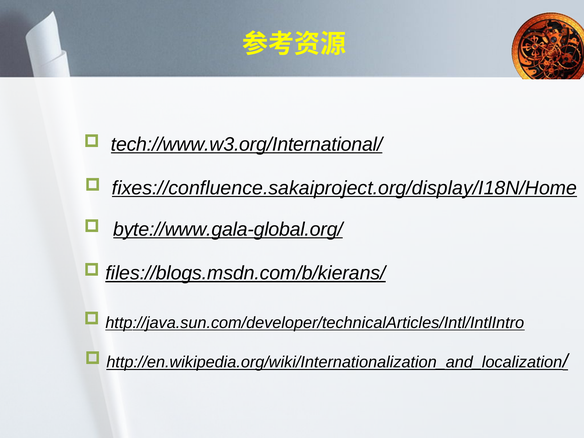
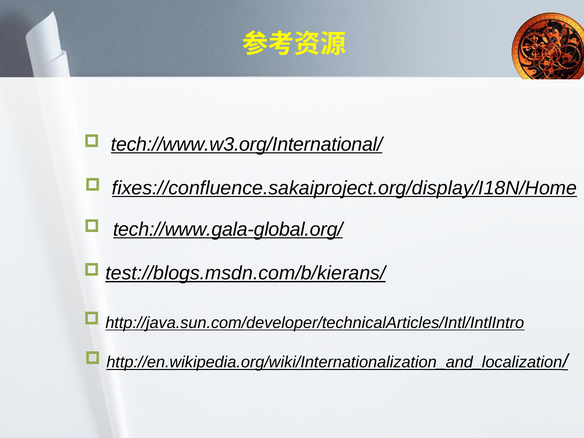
byte://www.gala-global.org/: byte://www.gala-global.org/ -> tech://www.gala-global.org/ (228, 229)
files://blogs.msdn.com/b/kierans/: files://blogs.msdn.com/b/kierans/ -> test://blogs.msdn.com/b/kierans/ (245, 273)
